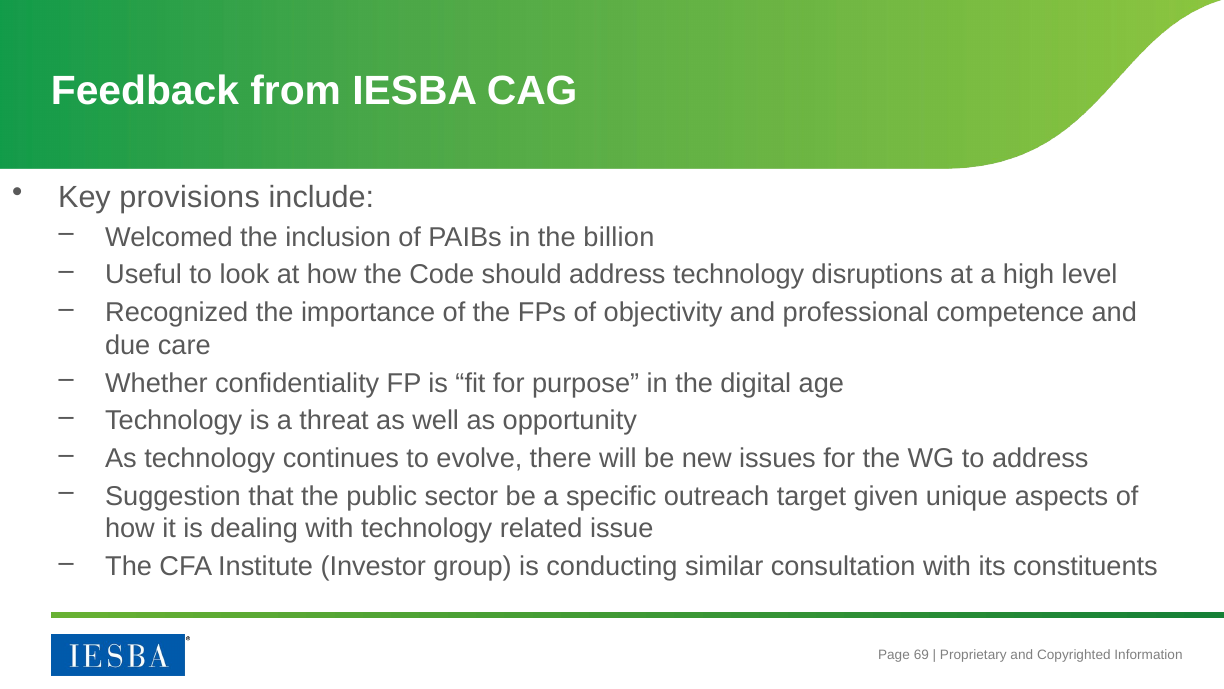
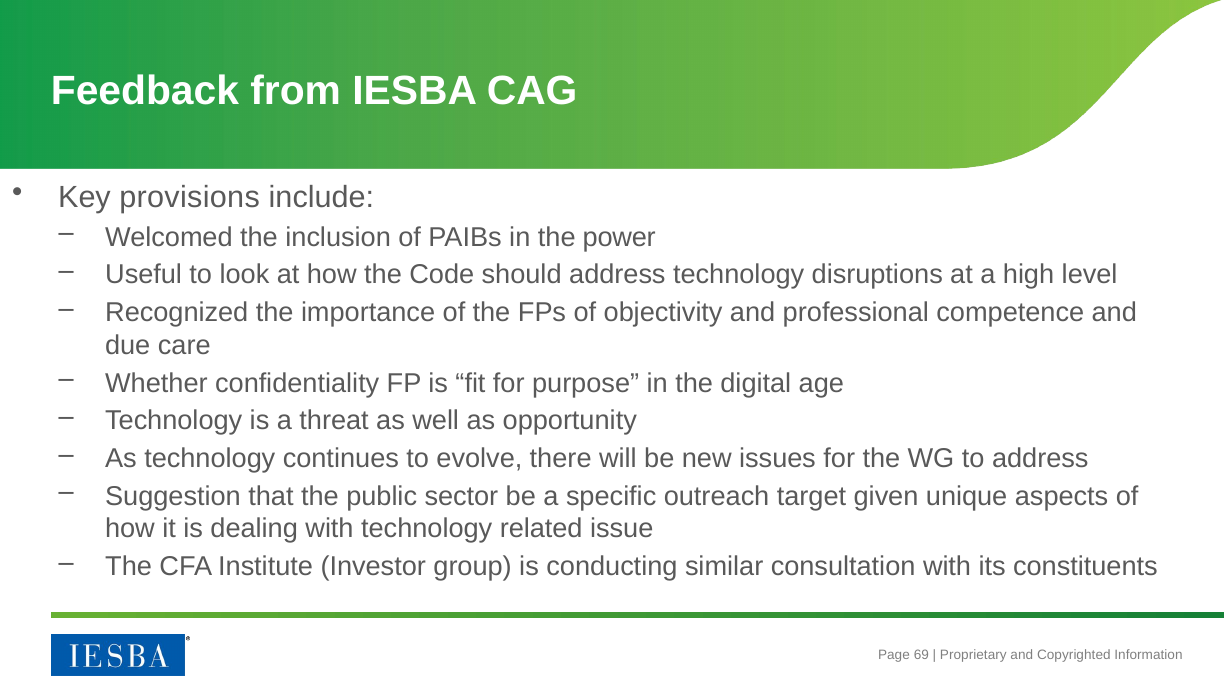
billion: billion -> power (619, 237)
